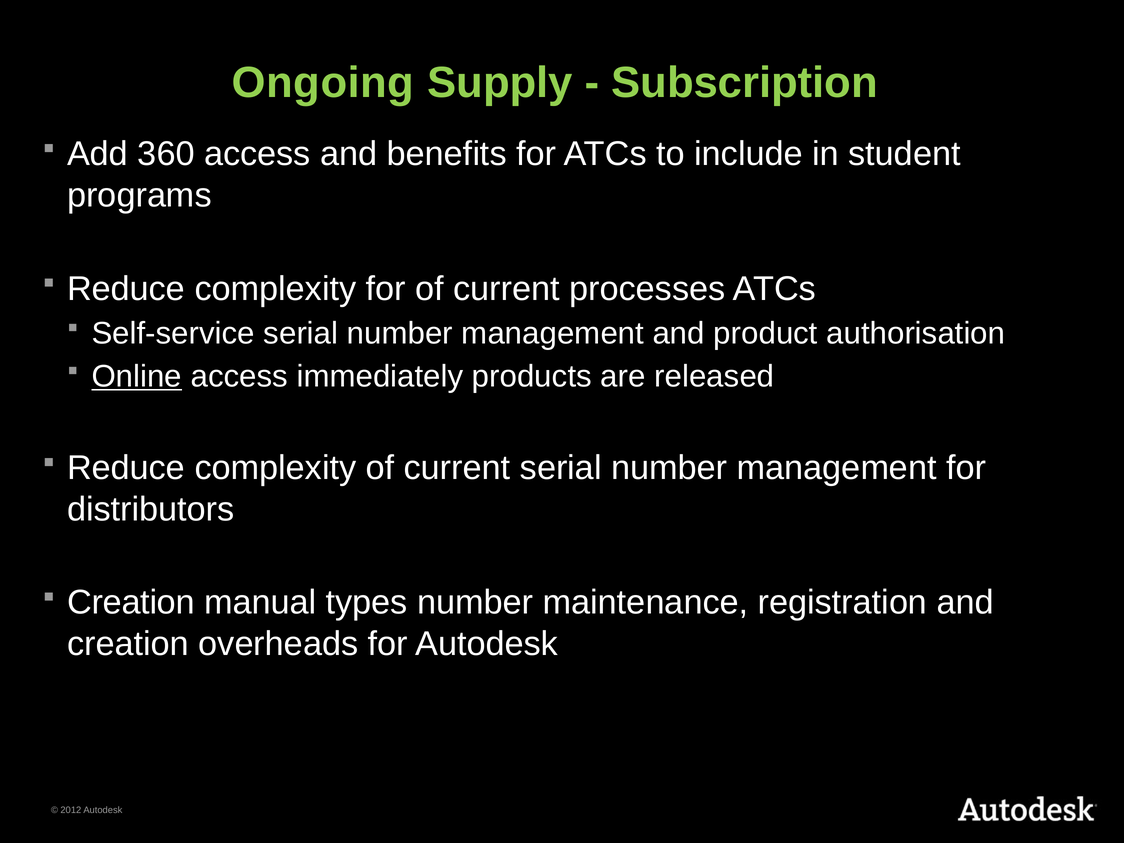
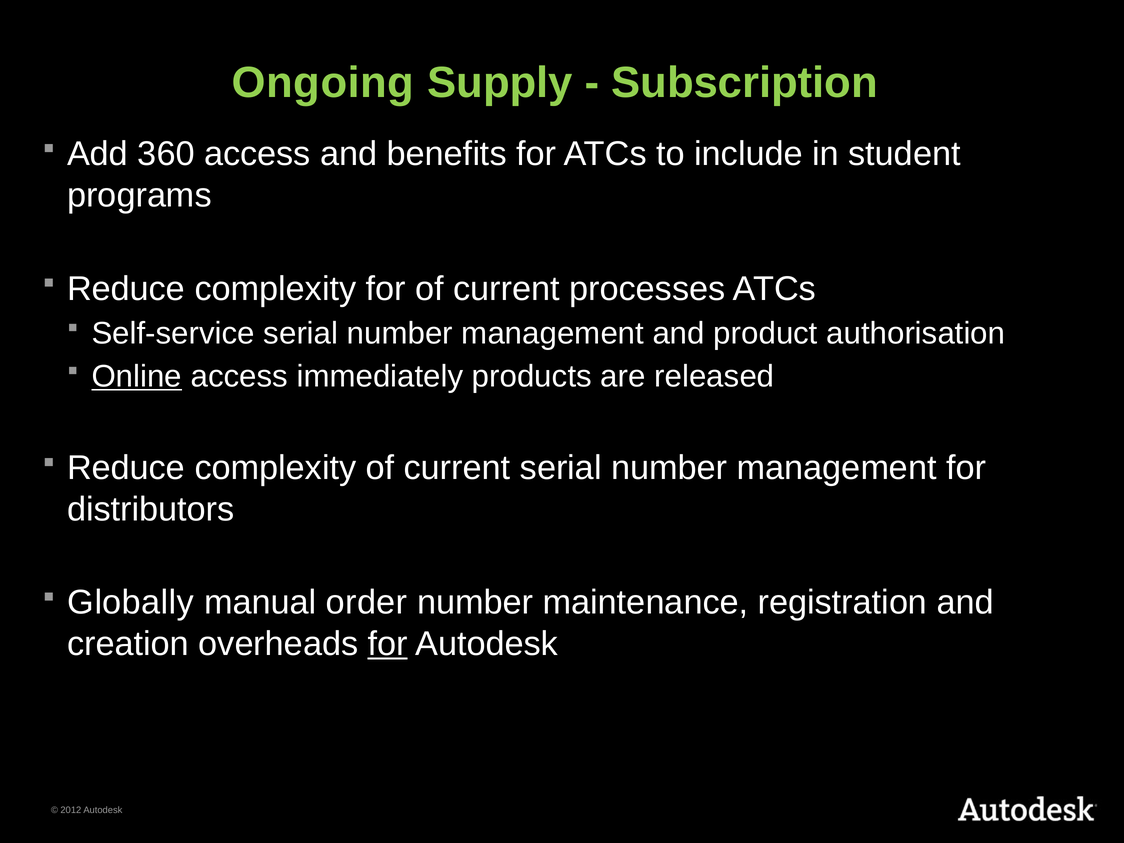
Creation: Creation -> Globally (131, 603)
types: types -> order (367, 603)
for underline: none -> present (388, 644)
